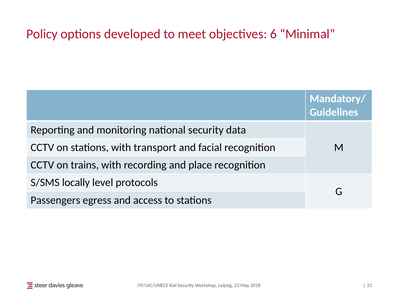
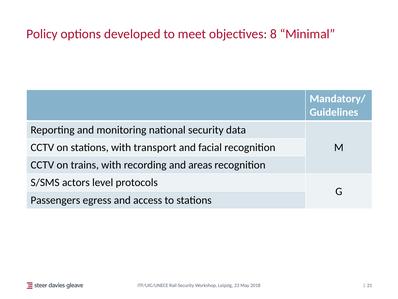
6: 6 -> 8 (273, 34)
place: place -> areas (200, 165)
locally: locally -> actors (76, 182)
